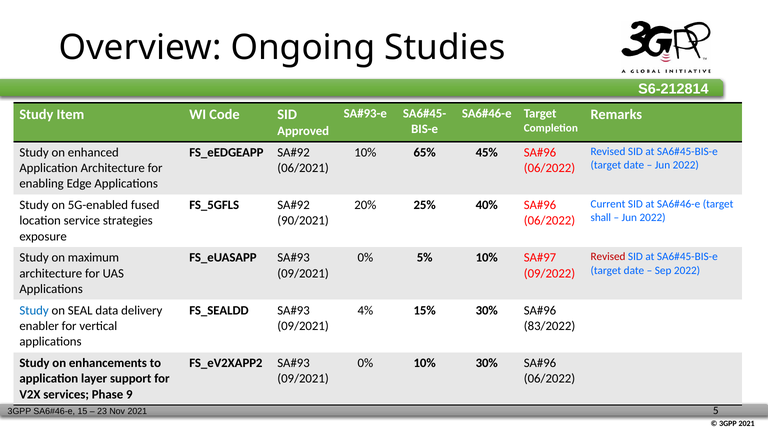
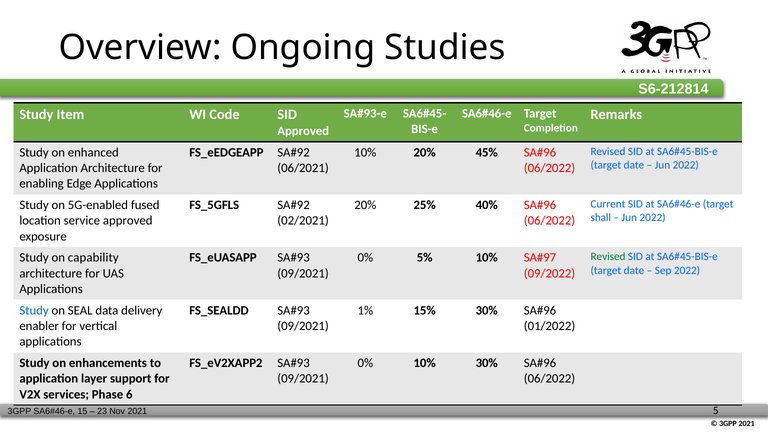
10% 65%: 65% -> 20% (425, 152)
service strategies: strategies -> approved (128, 221)
90/2021: 90/2021 -> 02/2021 (303, 221)
Revised colour: red -> green (608, 257)
maximum: maximum -> capability (93, 258)
4%: 4% -> 1% (365, 310)
83/2022: 83/2022 -> 01/2022 (550, 326)
9: 9 -> 6 (129, 394)
